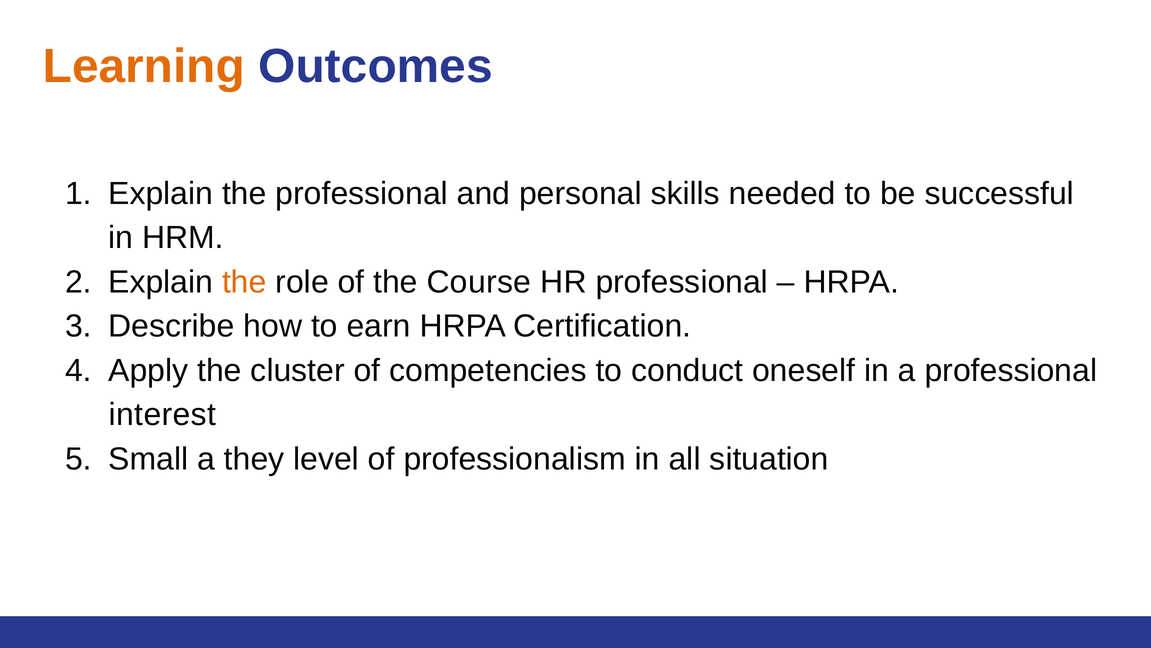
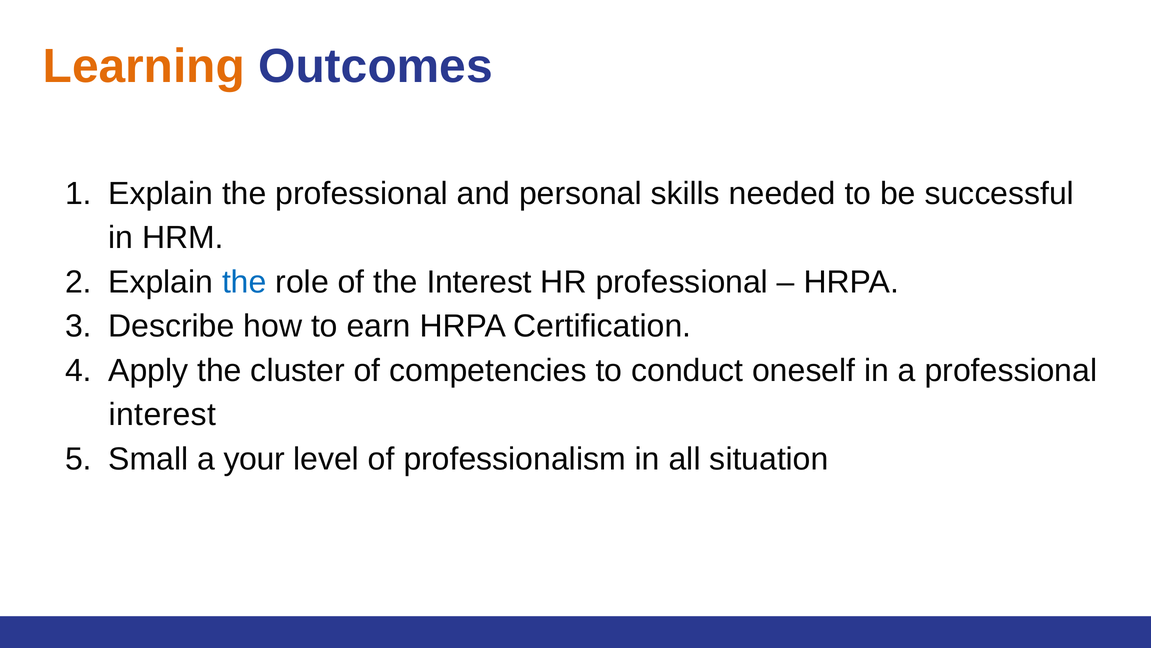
the colour: orange -> blue (244, 282)
the Course: Course -> Interest (479, 282)
they: they -> your (254, 459)
